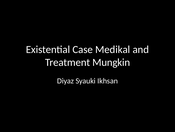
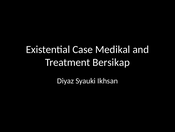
Mungkin: Mungkin -> Bersikap (111, 62)
